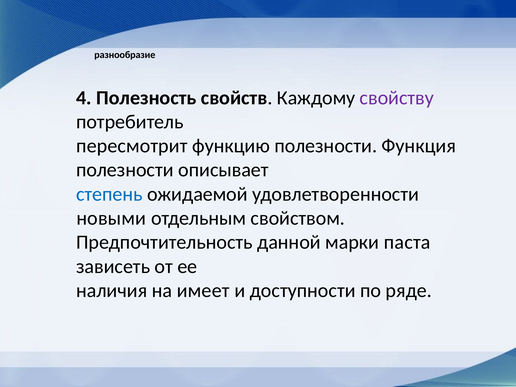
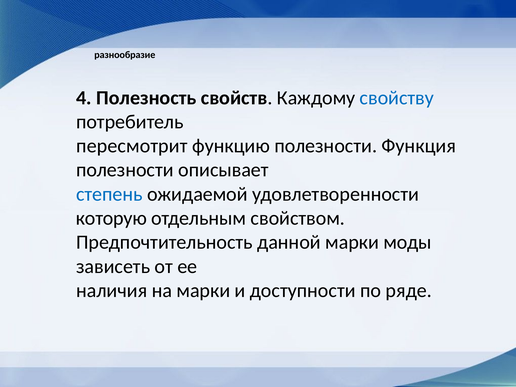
свойству colour: purple -> blue (397, 98)
новыми: новыми -> которую (111, 218)
паста: паста -> моды (407, 242)
на имеет: имеет -> марки (203, 291)
